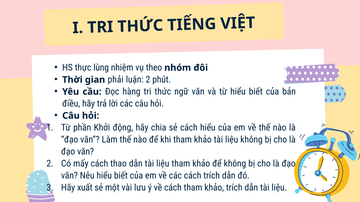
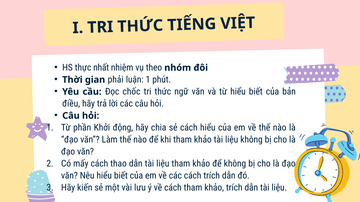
lùng: lùng -> nhất (101, 68)
luận 2: 2 -> 1 (148, 80)
hàng: hàng -> chốc (131, 92)
xuất: xuất -> kiến (85, 188)
